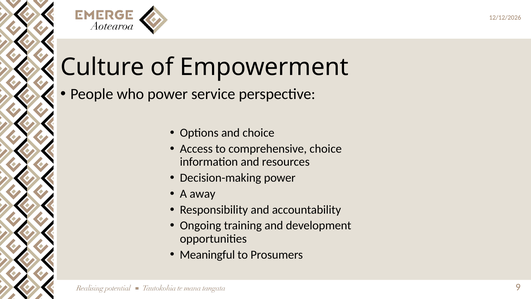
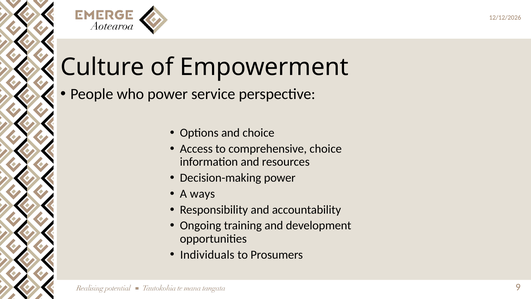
away: away -> ways (202, 194)
Meaningful: Meaningful -> Individuals (207, 254)
